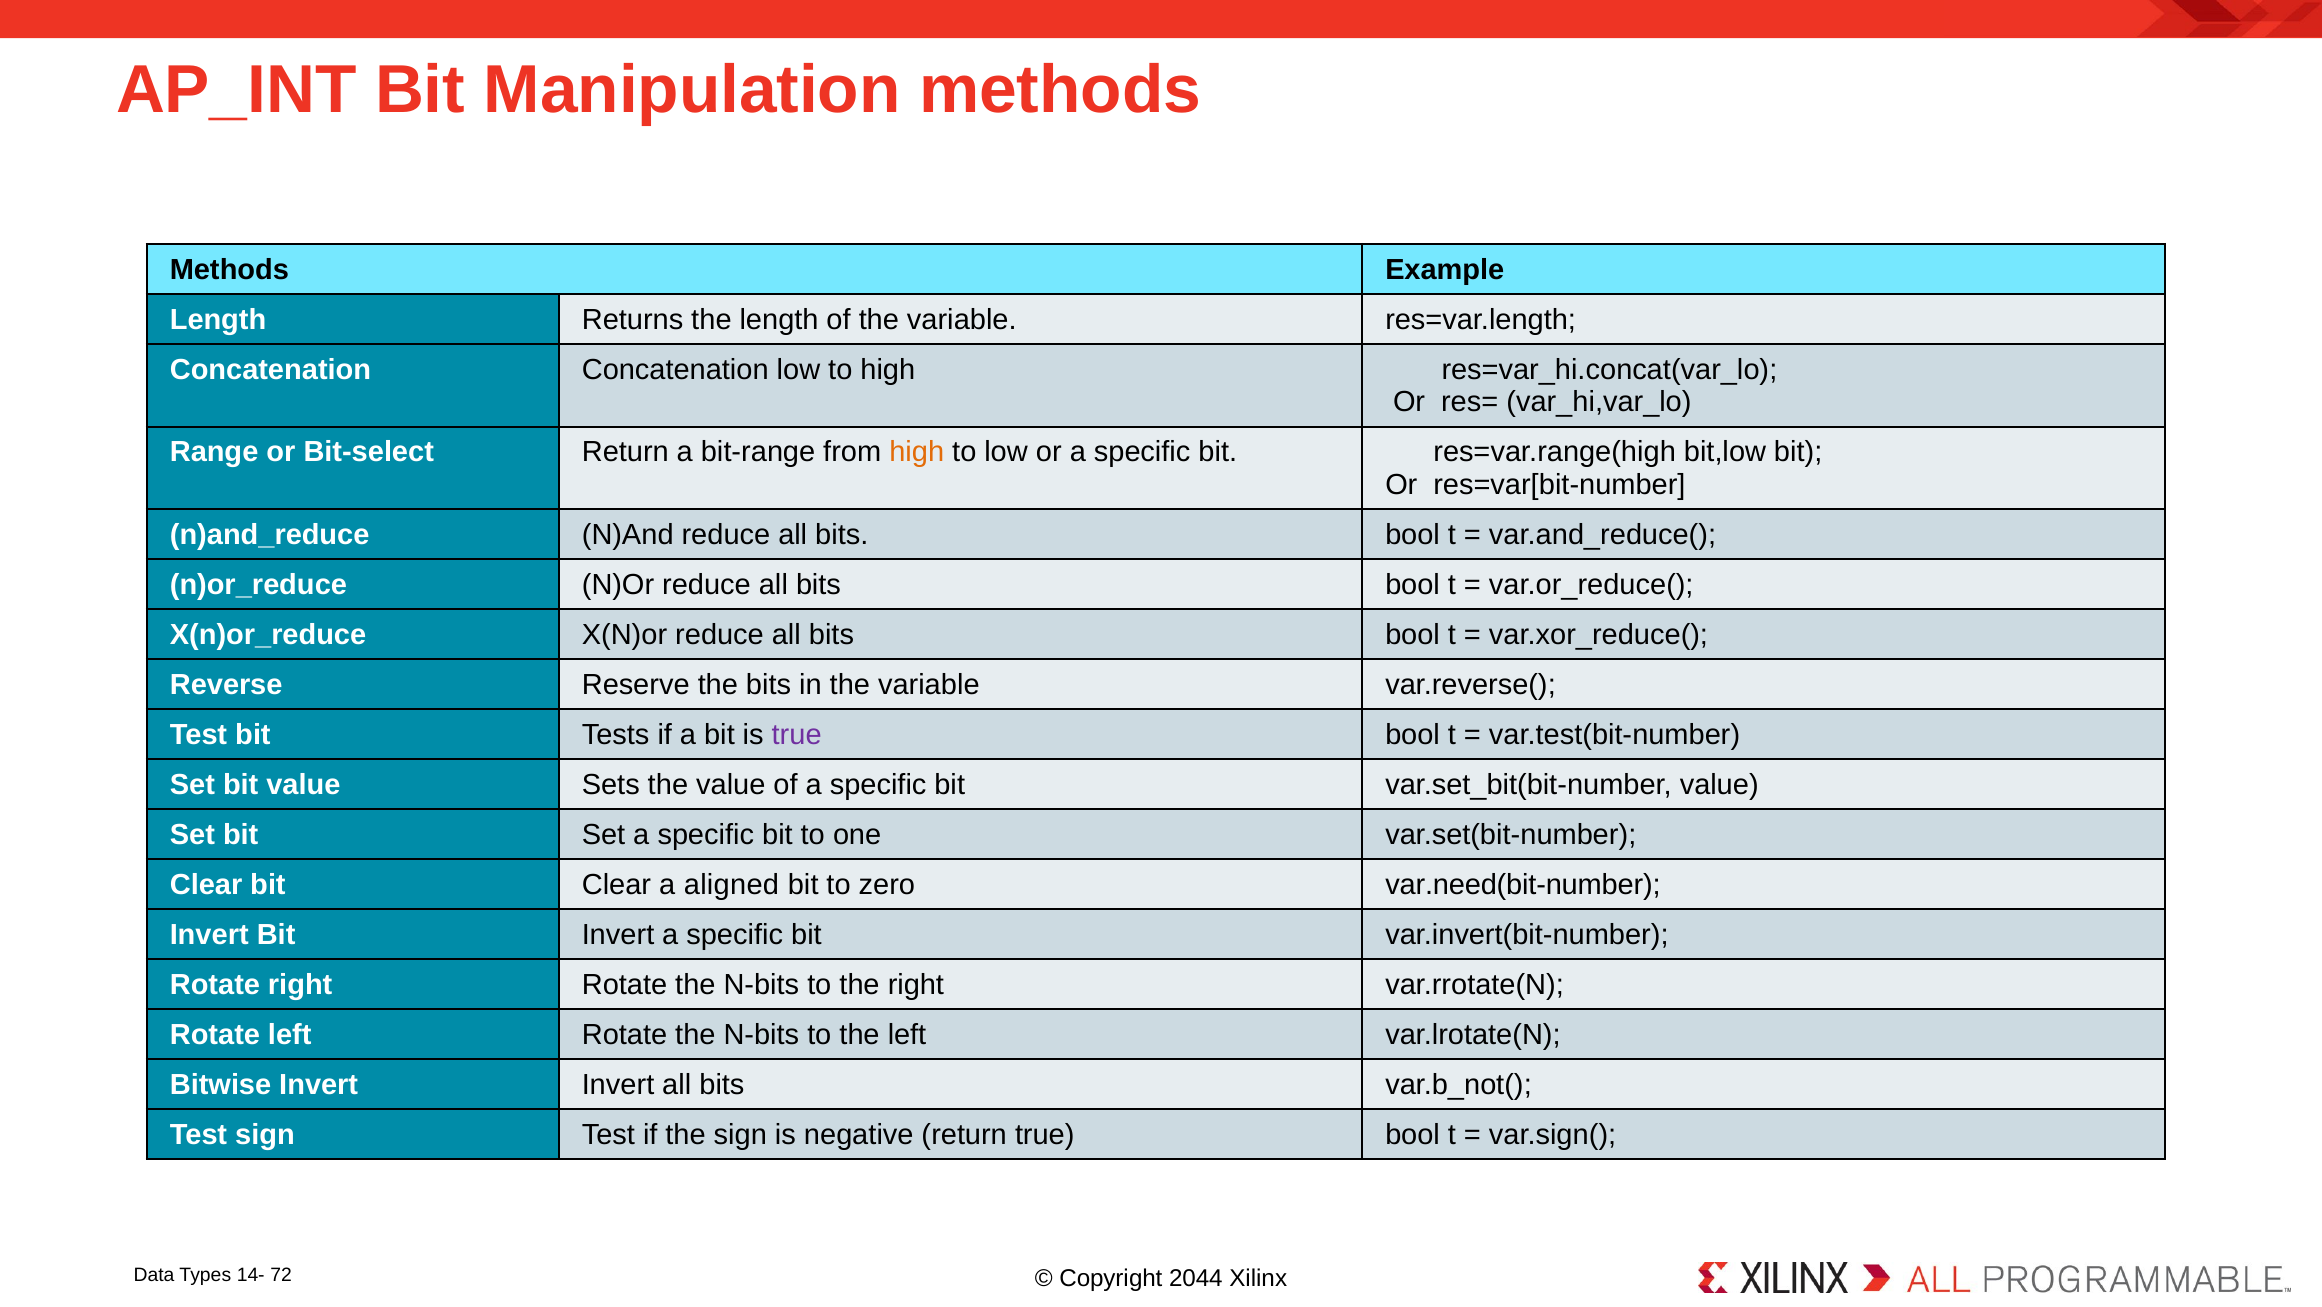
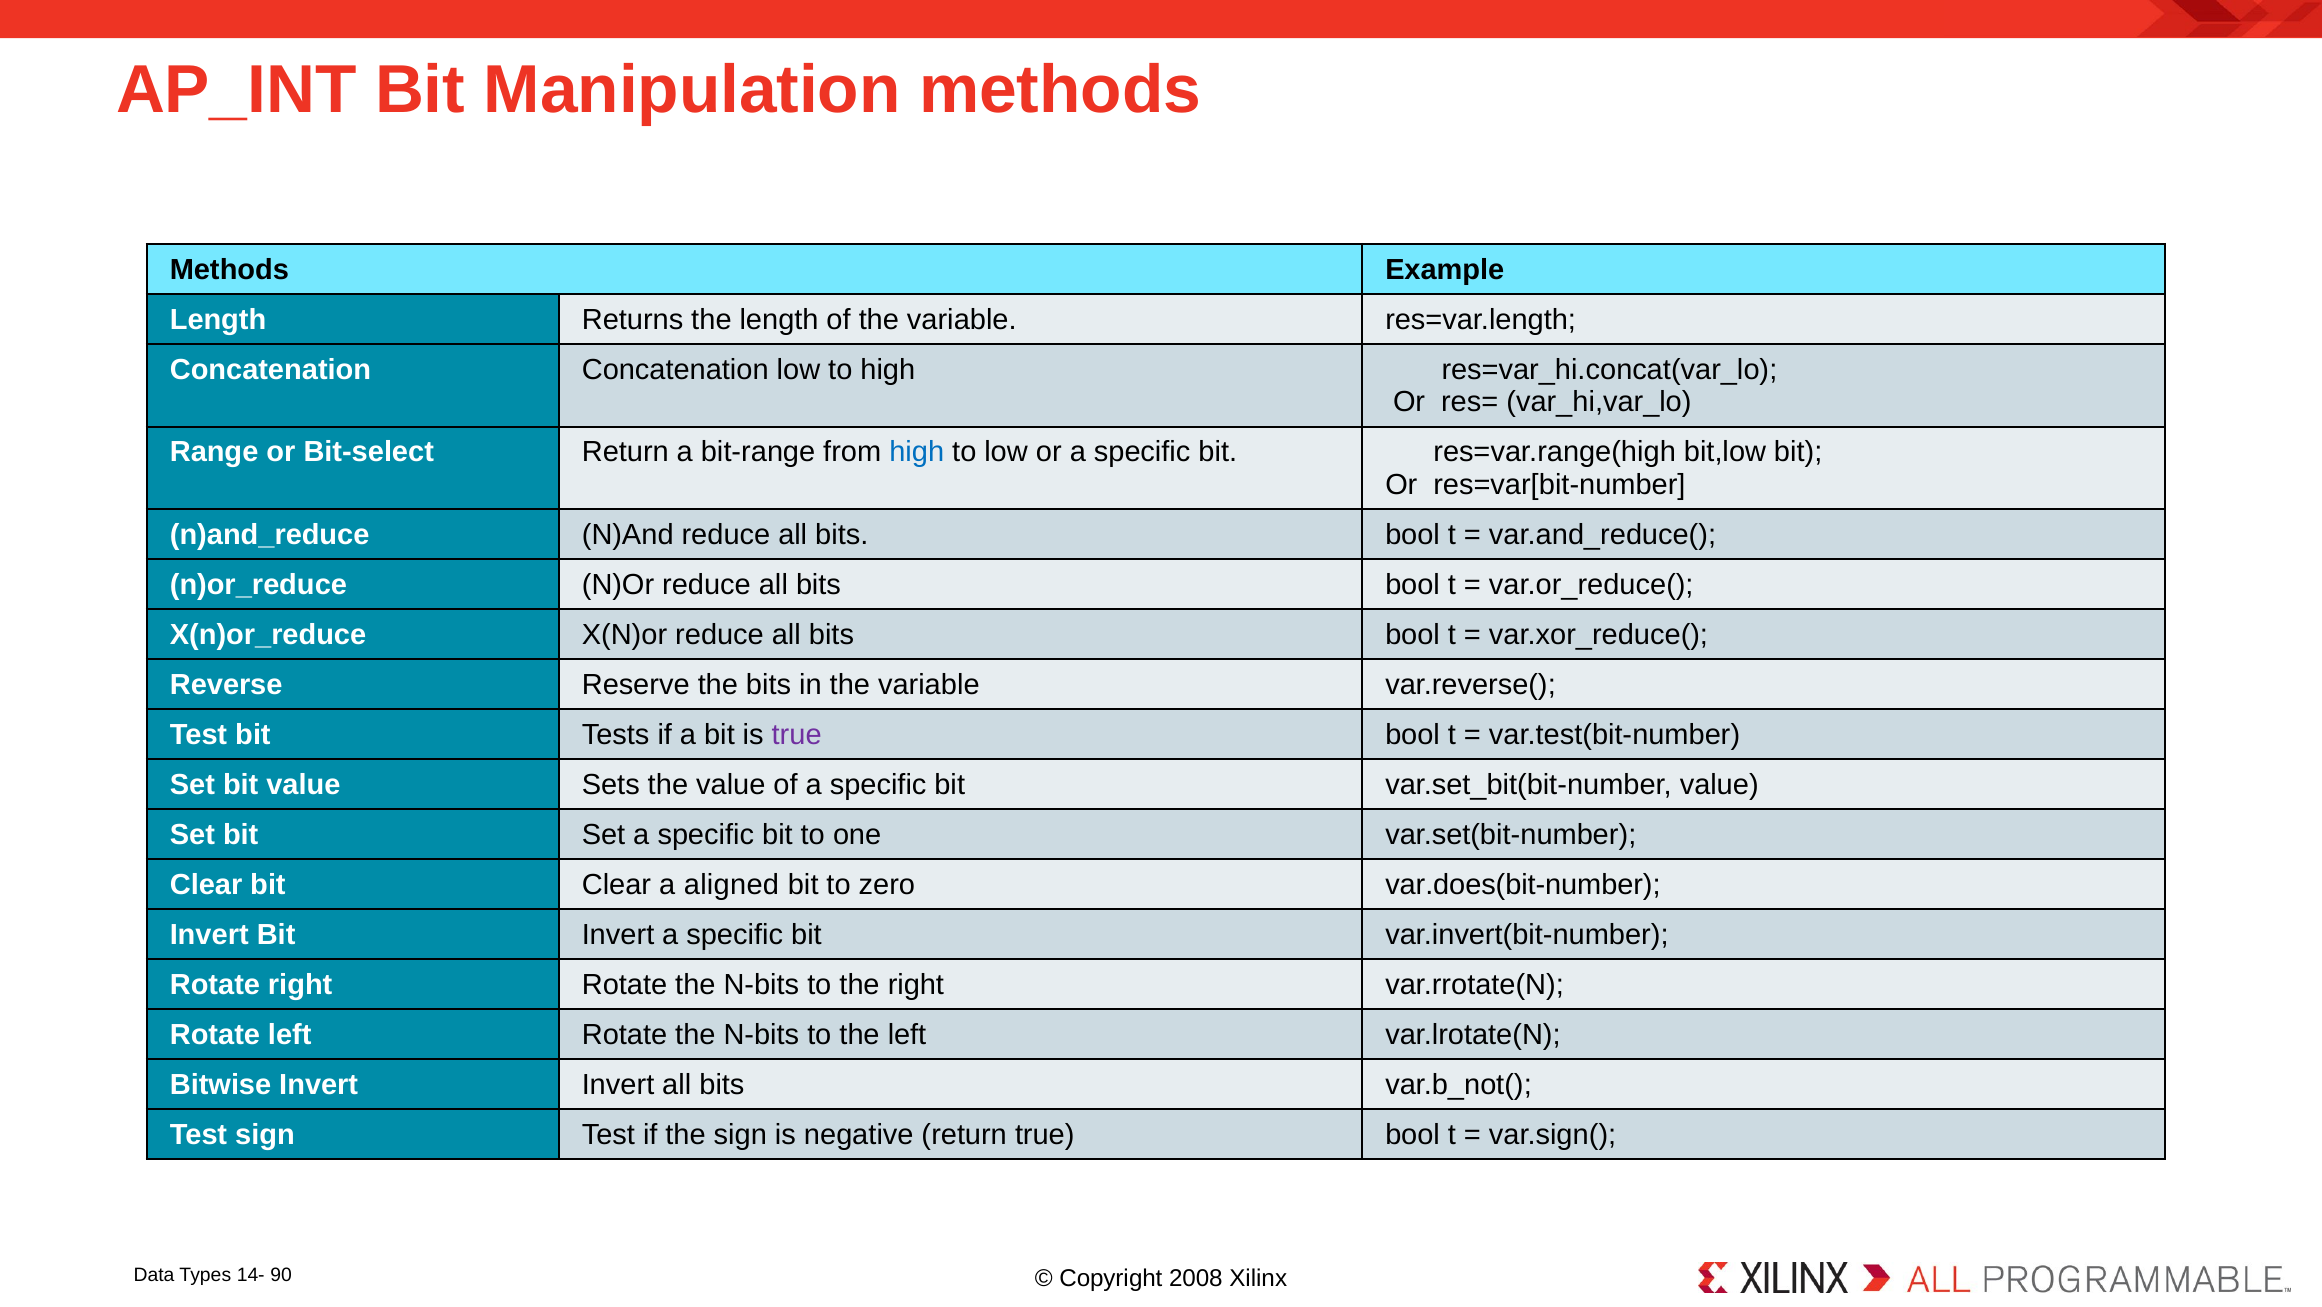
high colour: orange -> blue (917, 452)
var.need(bit-number: var.need(bit-number -> var.does(bit-number (1523, 884)
72: 72 -> 90 (281, 1275)
2044: 2044 -> 2008 (1196, 1278)
